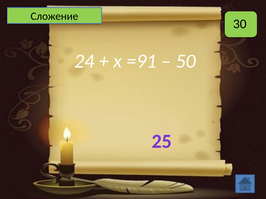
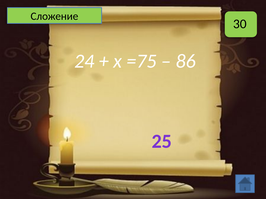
=91: =91 -> =75 (142, 61)
50: 50 -> 86 (186, 61)
